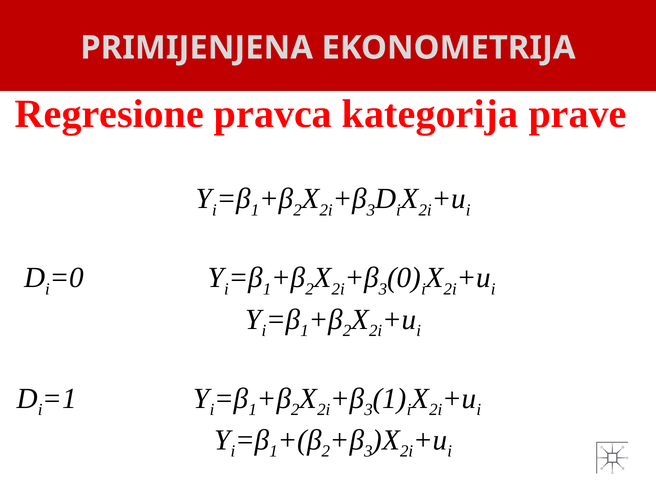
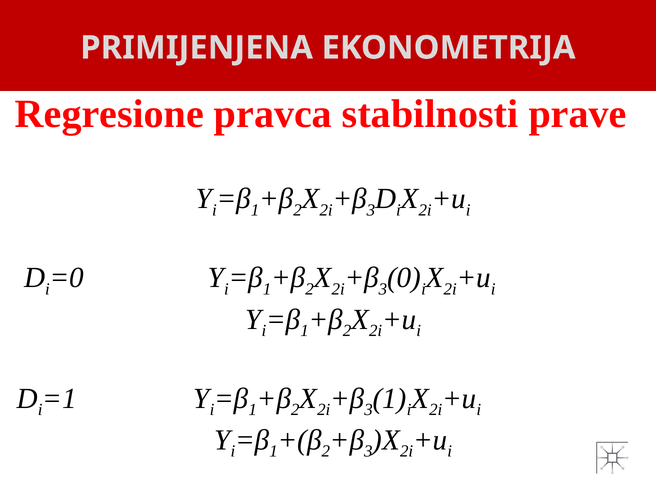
kategorija: kategorija -> stabilnosti (430, 114)
